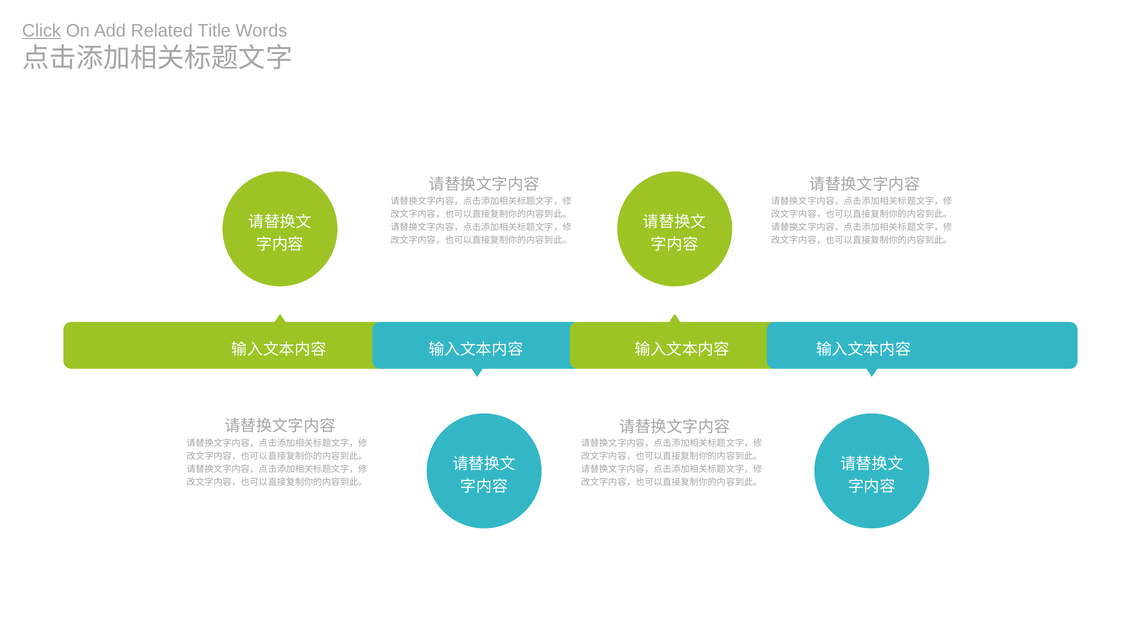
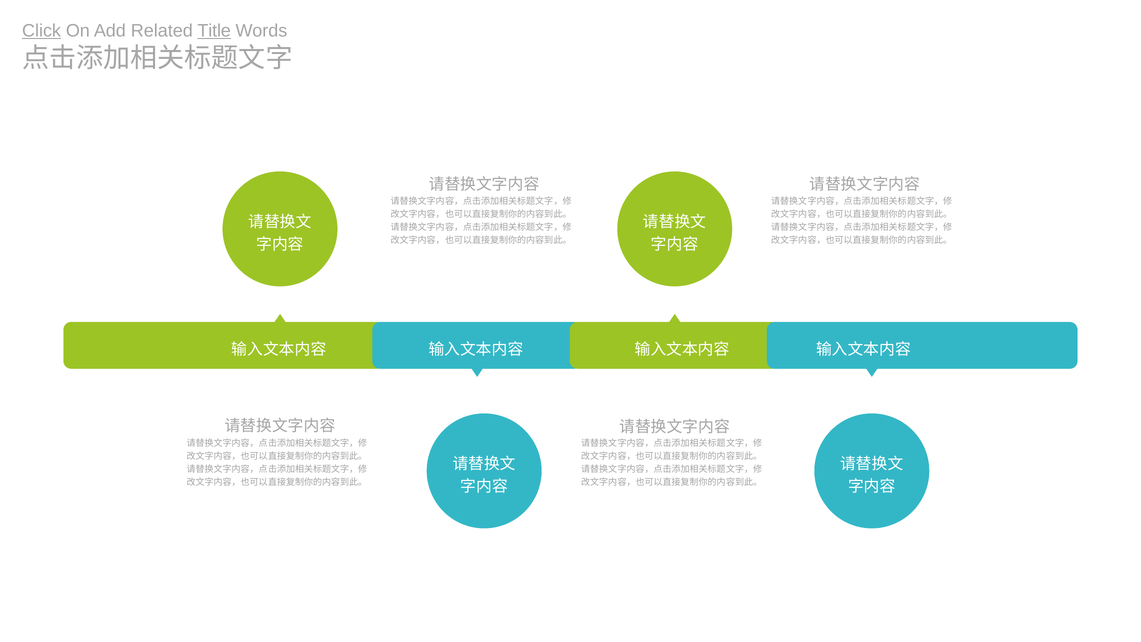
Title underline: none -> present (214, 31)
